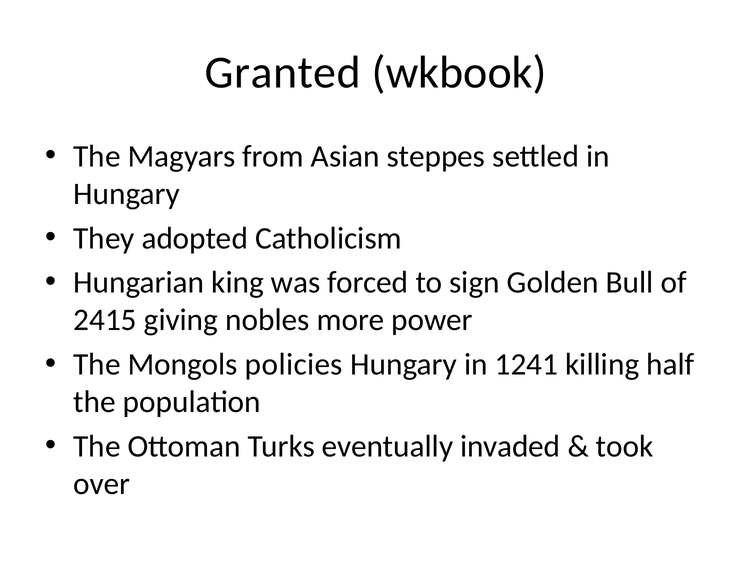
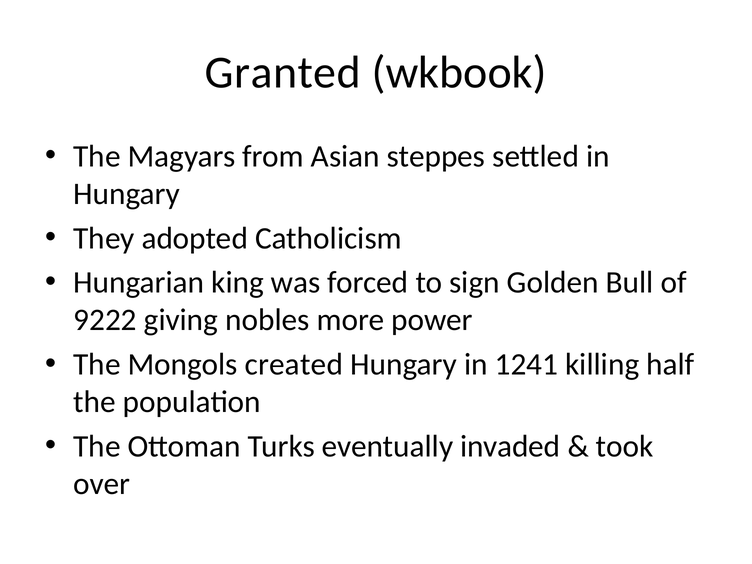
2415: 2415 -> 9222 (105, 320)
policies: policies -> created (294, 364)
